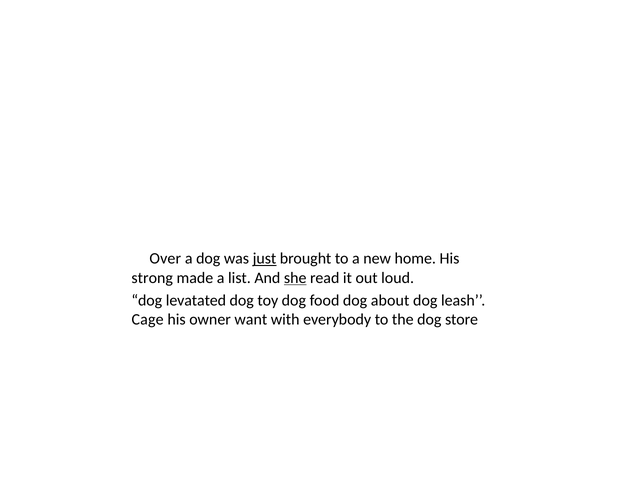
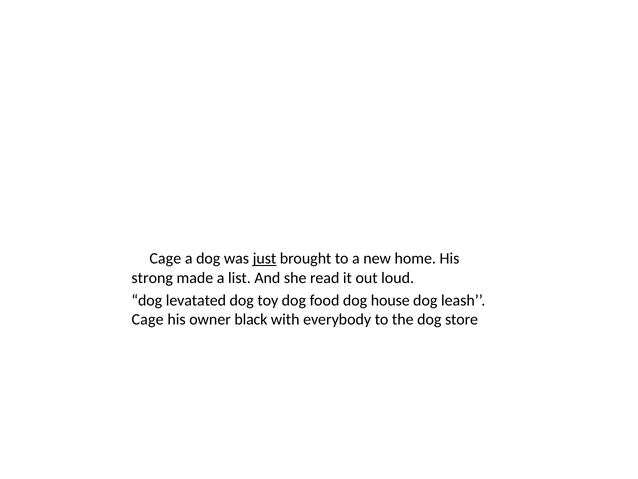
Over: Over -> Cage (165, 258)
she underline: present -> none (295, 278)
about: about -> house (390, 300)
want: want -> black (251, 319)
